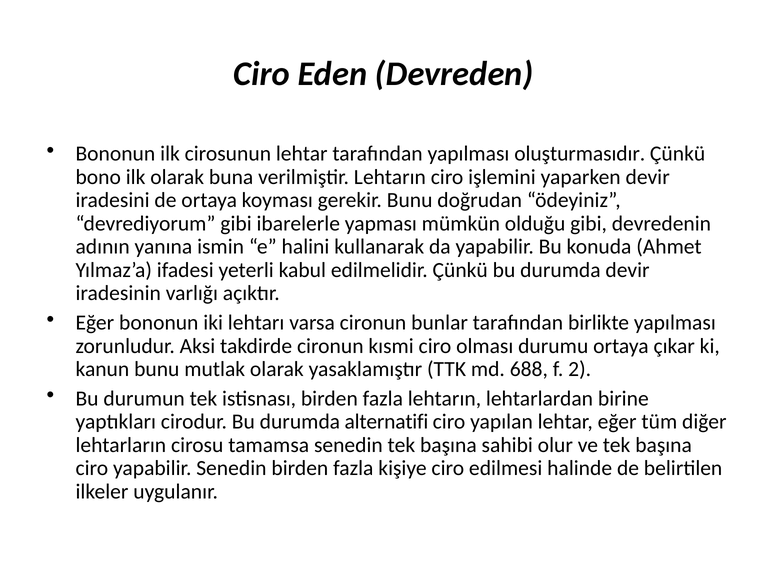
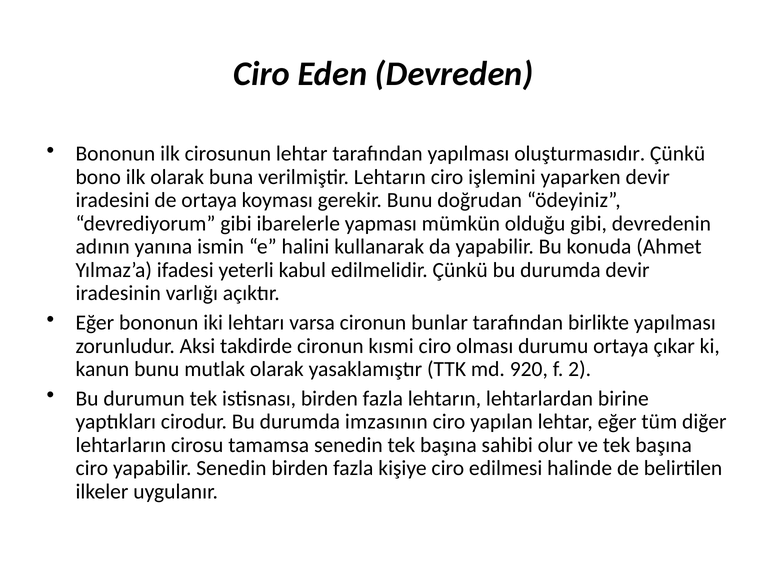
688: 688 -> 920 (529, 369)
alternatifi: alternatifi -> imzasının (386, 422)
